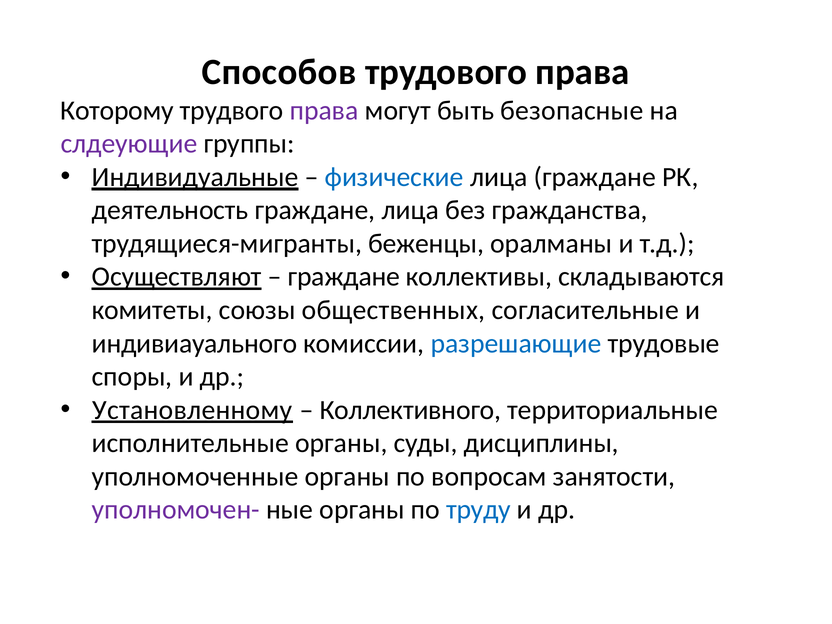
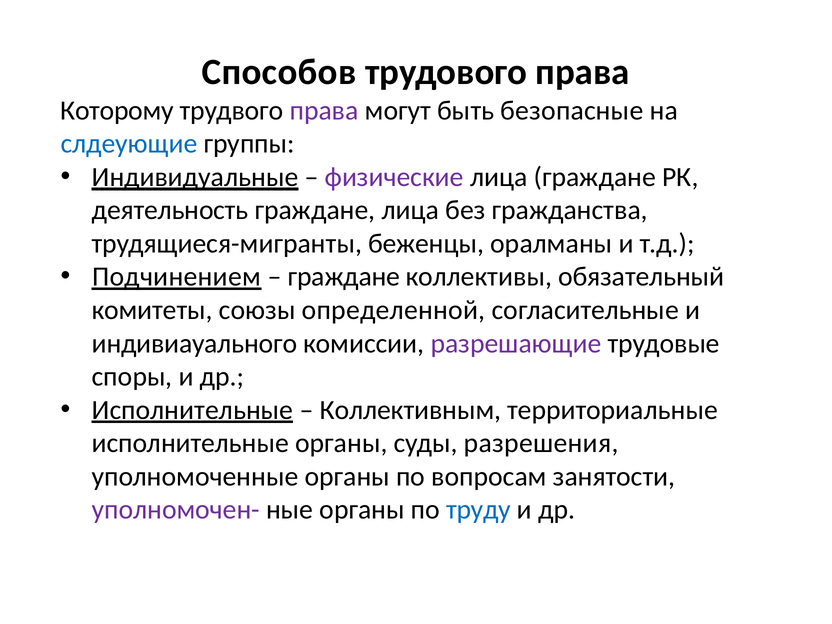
слдеующие colour: purple -> blue (129, 144)
физические colour: blue -> purple (394, 177)
Осуществляют: Осуществляют -> Подчинением (177, 277)
складываются: складываются -> обязательный (641, 277)
общественных: общественных -> определенной (394, 310)
разрешающие colour: blue -> purple (516, 343)
Установленному: Установленному -> Исполнительные (192, 410)
Коллективного: Коллективного -> Коллективным (410, 410)
дисциплины: дисциплины -> разрешения (541, 443)
